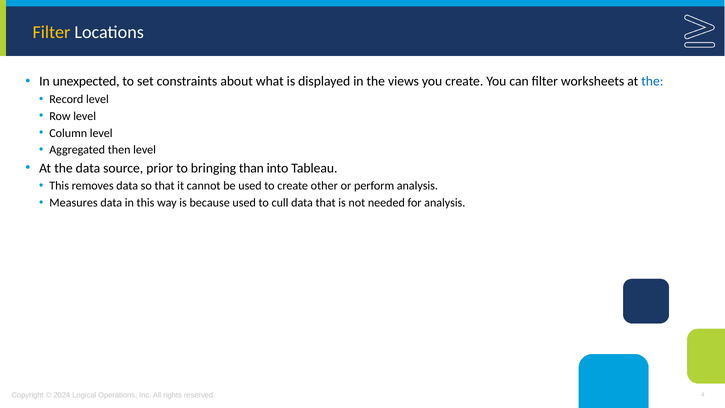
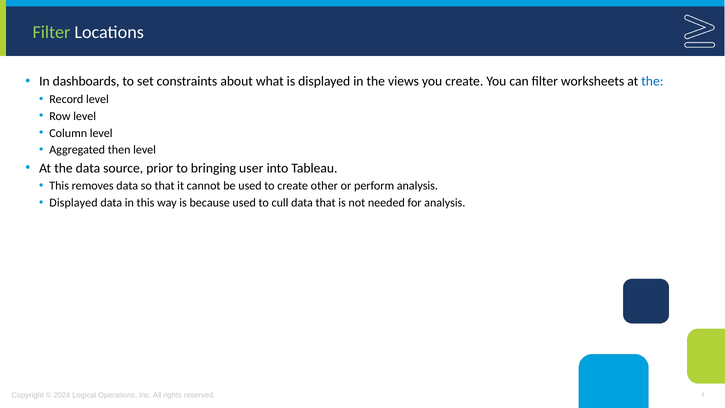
Filter colour: yellow -> light green (51, 32)
unexpected: unexpected -> dashboards (86, 81)
than: than -> user (251, 168)
Measures: Measures -> Displayed (74, 203)
